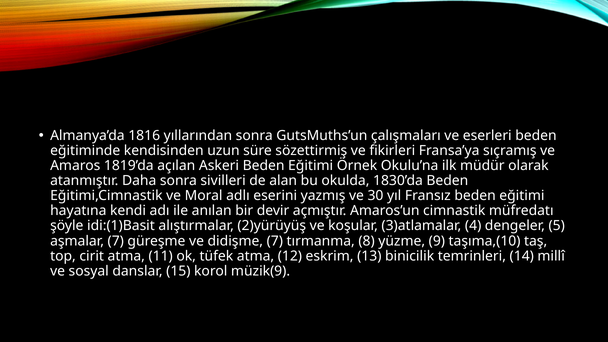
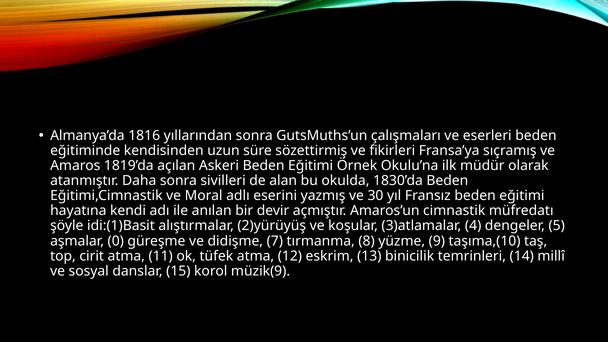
aşmalar 7: 7 -> 0 (116, 241)
